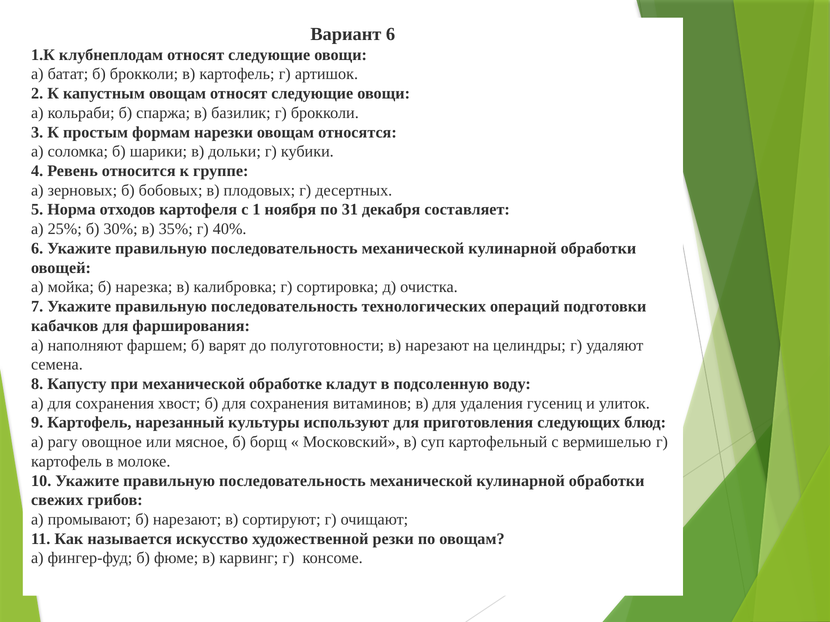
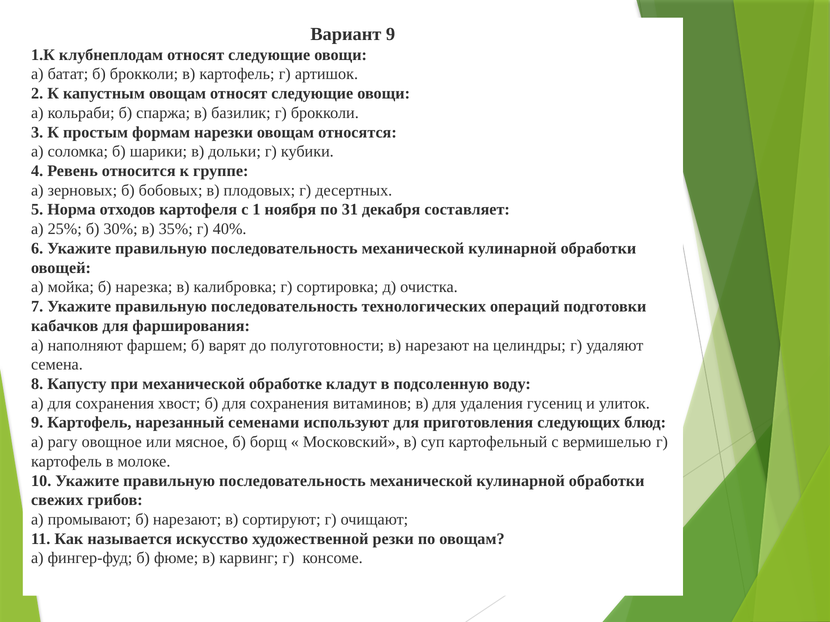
Вариант 6: 6 -> 9 (391, 34)
культуры: культуры -> семенами (264, 423)
